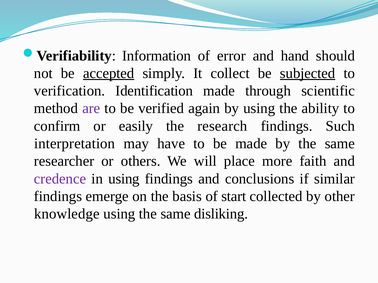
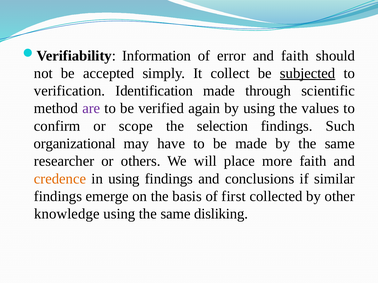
and hand: hand -> faith (295, 56)
accepted underline: present -> none (109, 73)
ability: ability -> values (320, 109)
easily: easily -> scope (136, 126)
research: research -> selection (222, 126)
interpretation: interpretation -> organizational (75, 144)
credence colour: purple -> orange (60, 179)
start: start -> first (234, 197)
